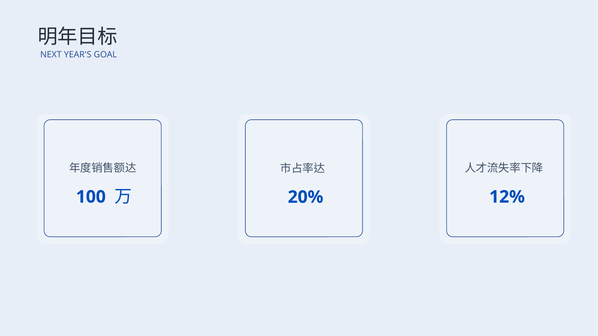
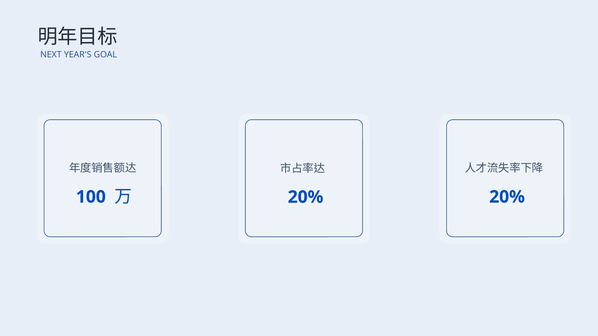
12%: 12% -> 20% (507, 197)
